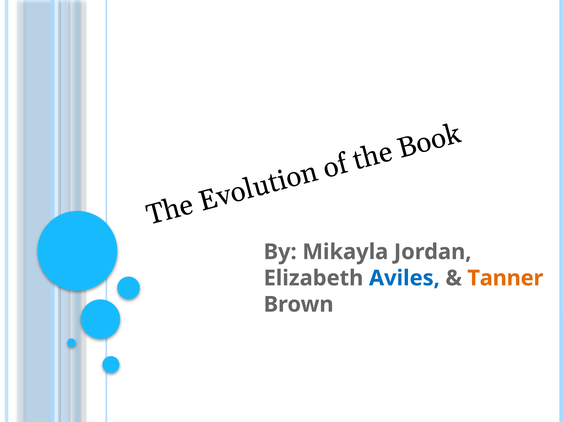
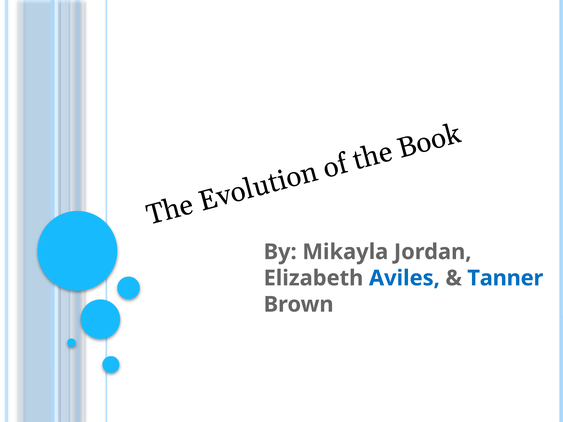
Tanner colour: orange -> blue (505, 278)
